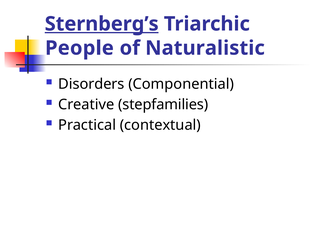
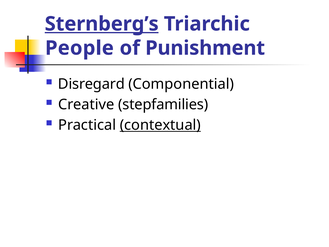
Naturalistic: Naturalistic -> Punishment (205, 48)
Disorders: Disorders -> Disregard (91, 84)
contextual underline: none -> present (160, 125)
